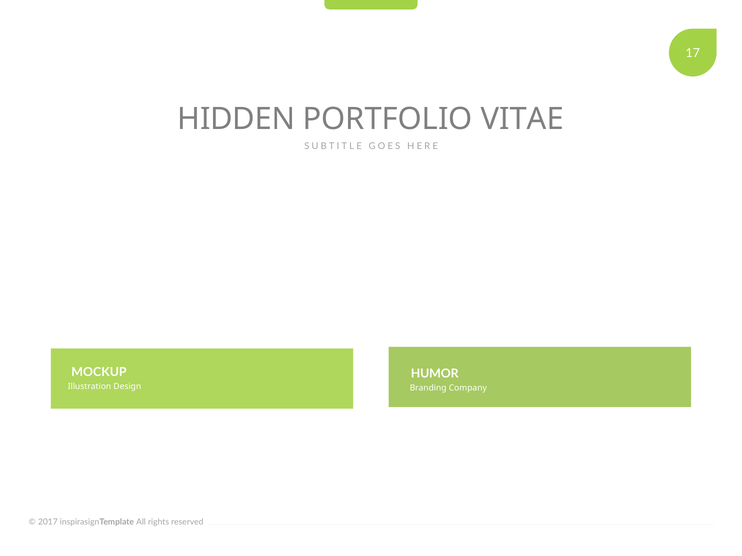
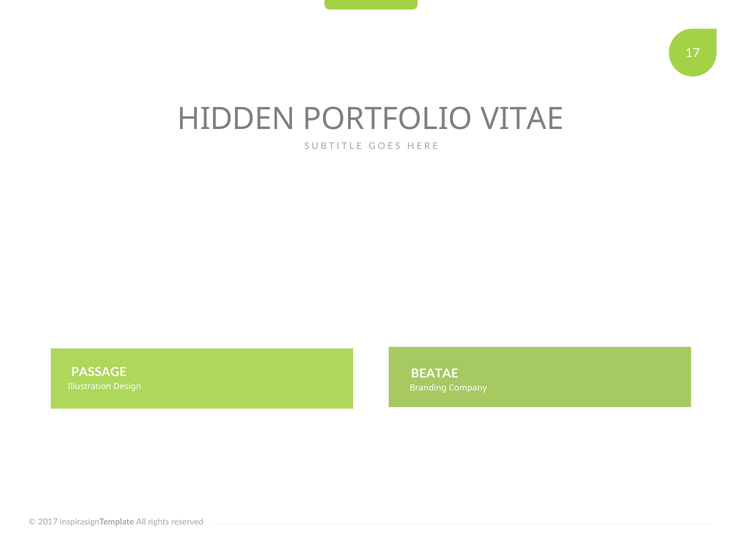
MOCKUP: MOCKUP -> PASSAGE (99, 373)
HUMOR: HUMOR -> BEATAE (435, 374)
